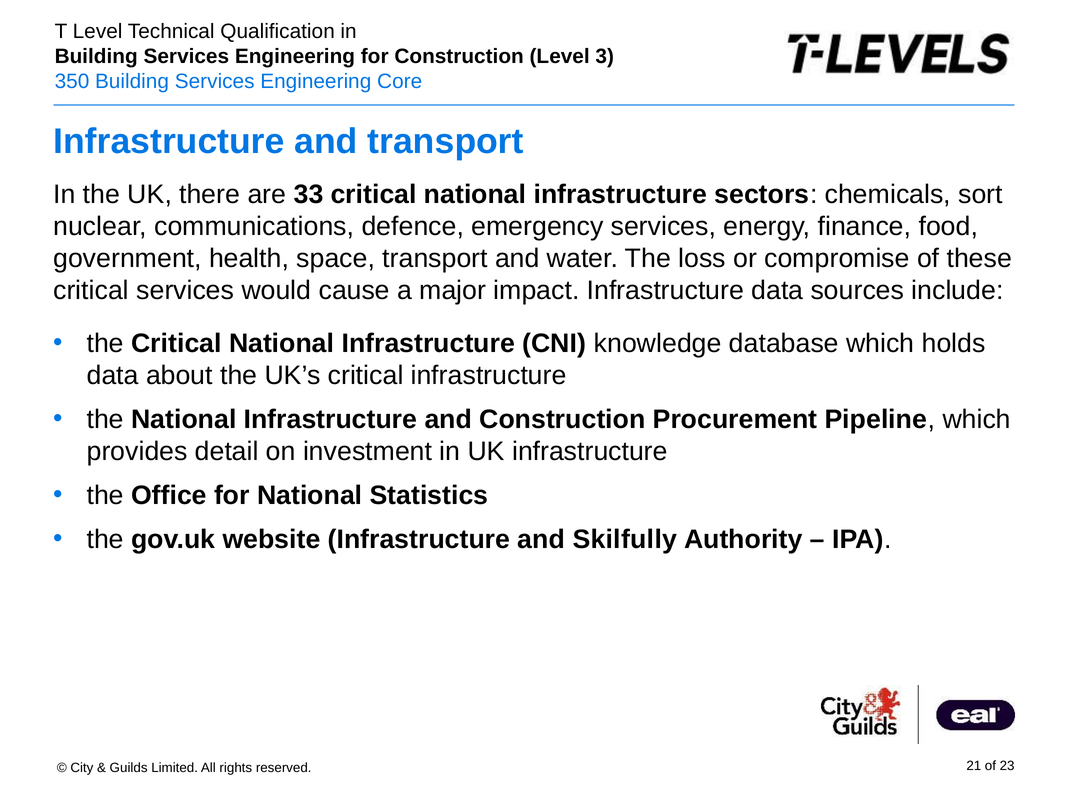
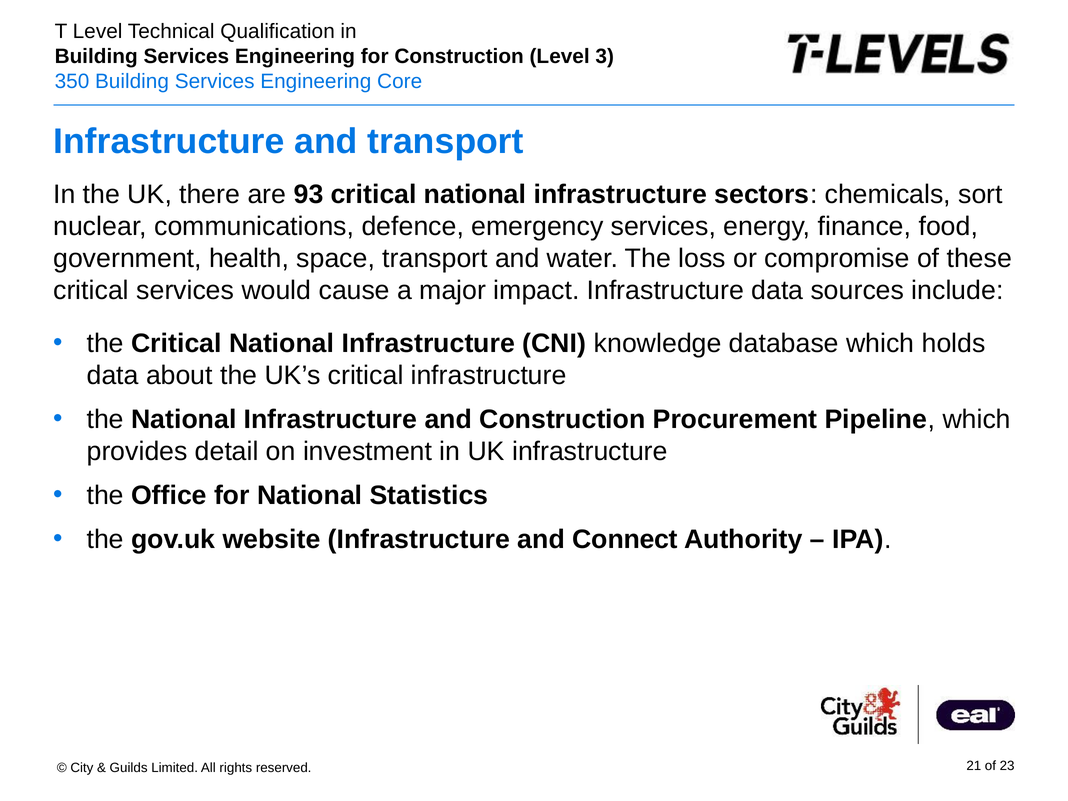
33: 33 -> 93 (309, 194)
Skilfully: Skilfully -> Connect (625, 539)
